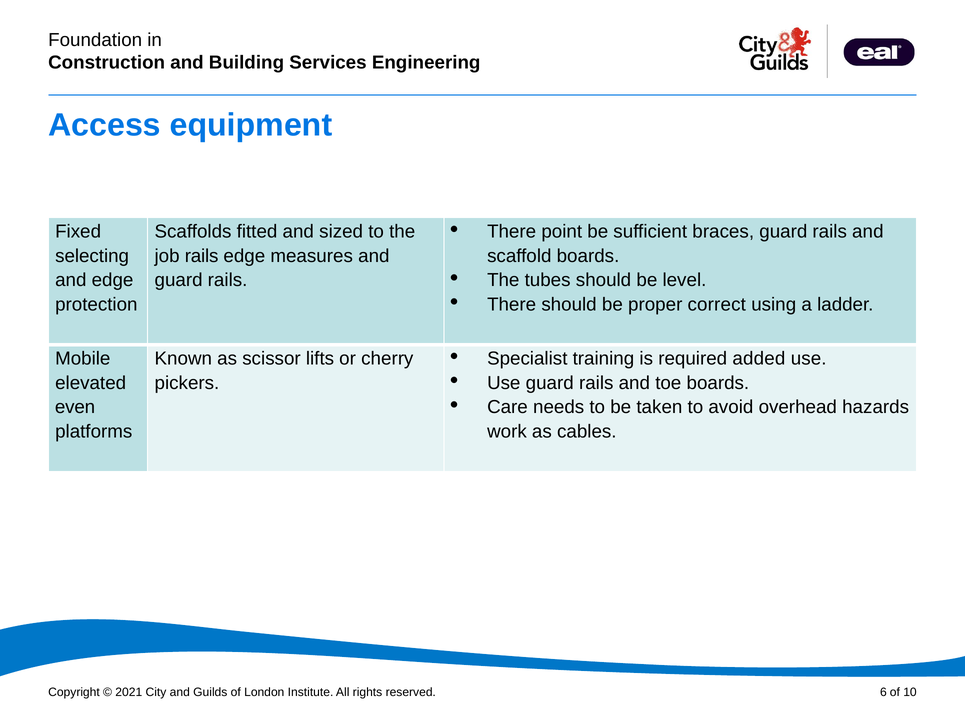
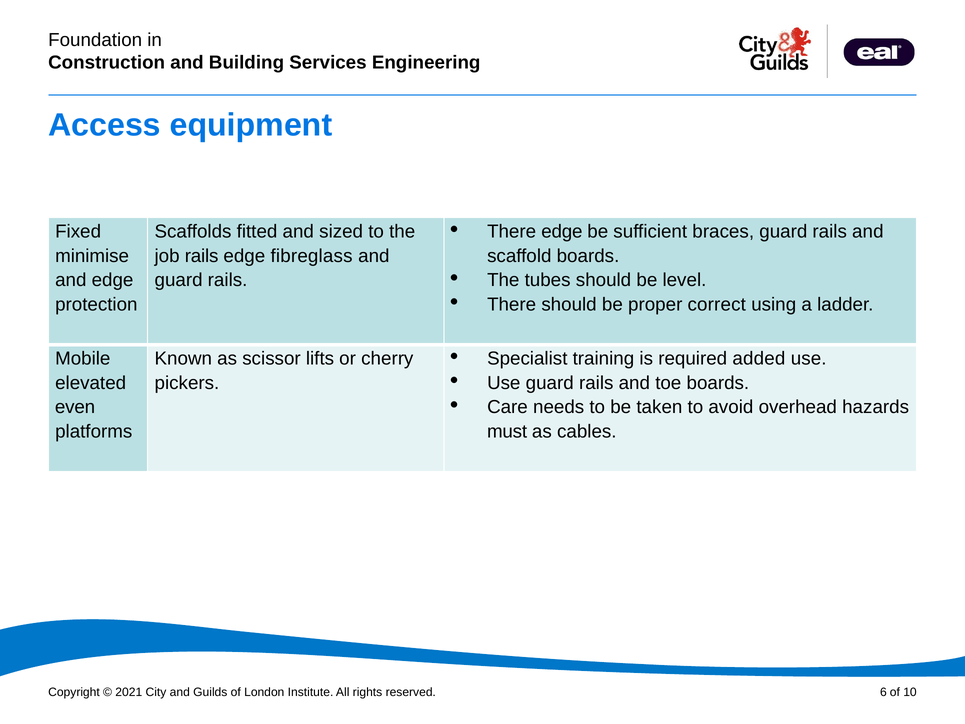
There point: point -> edge (562, 232)
selecting: selecting -> minimise (92, 256)
measures: measures -> fibreglass (312, 256)
work: work -> must (507, 431)
